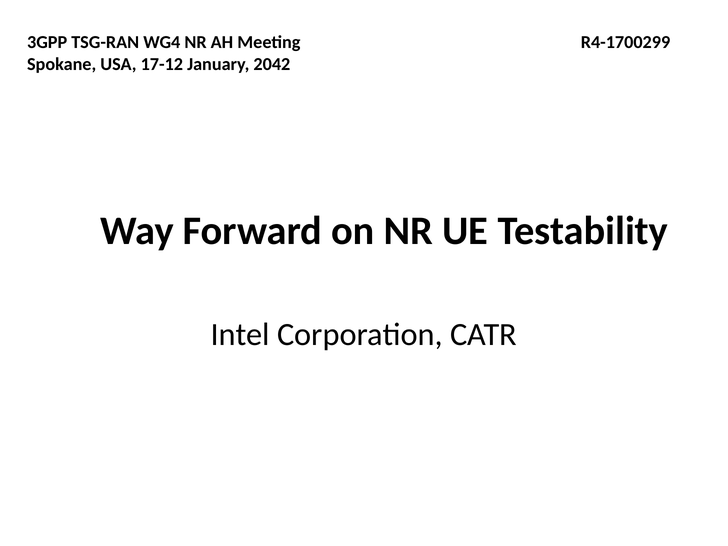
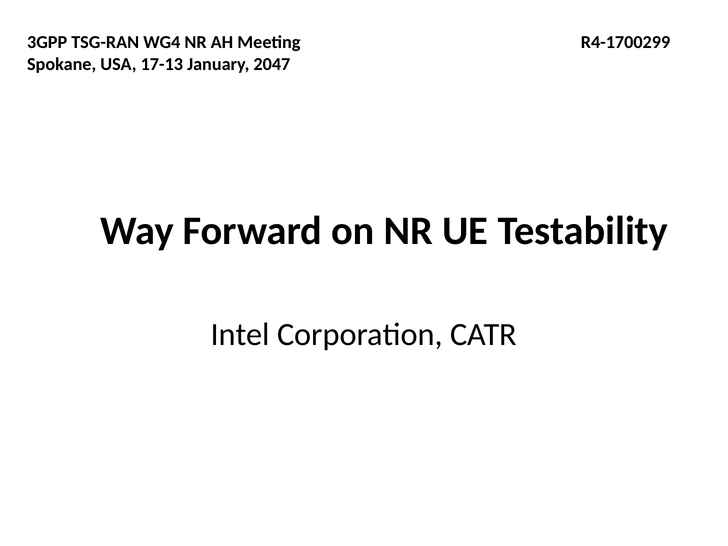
17-12: 17-12 -> 17-13 (162, 64)
2042: 2042 -> 2047 (272, 64)
